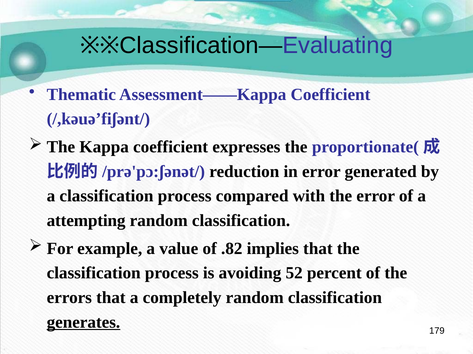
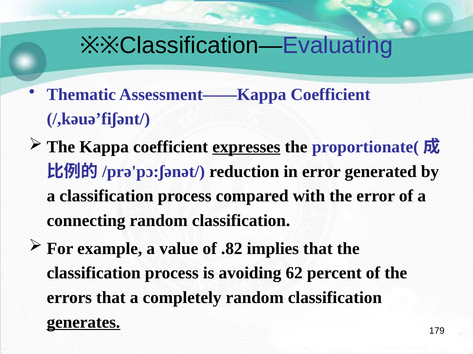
expresses underline: none -> present (246, 147)
attempting: attempting -> connecting (86, 221)
52: 52 -> 62 (294, 274)
